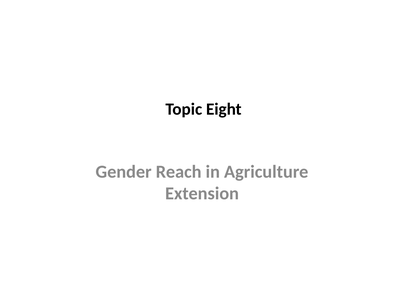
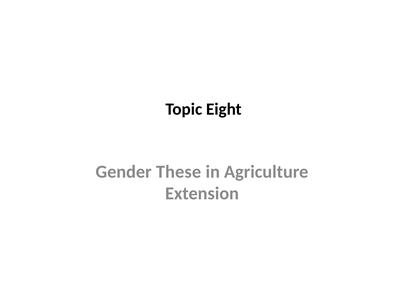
Reach: Reach -> These (179, 172)
